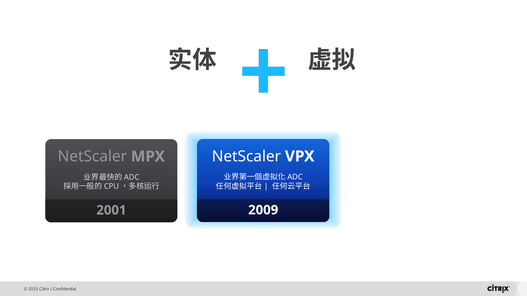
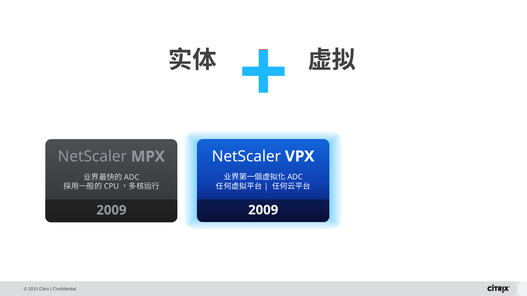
2001: 2001 -> 2009 (111, 211)
